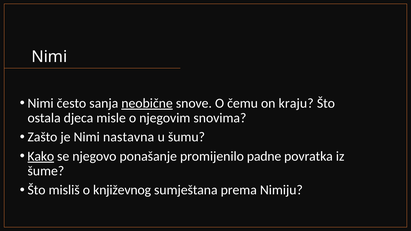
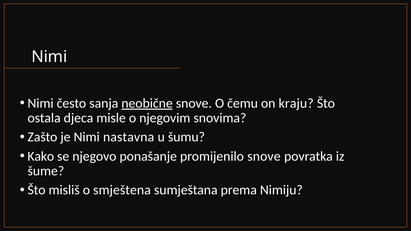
Kako underline: present -> none (41, 156)
promijenilo padne: padne -> snove (264, 156)
književnog: književnog -> smještena (122, 190)
